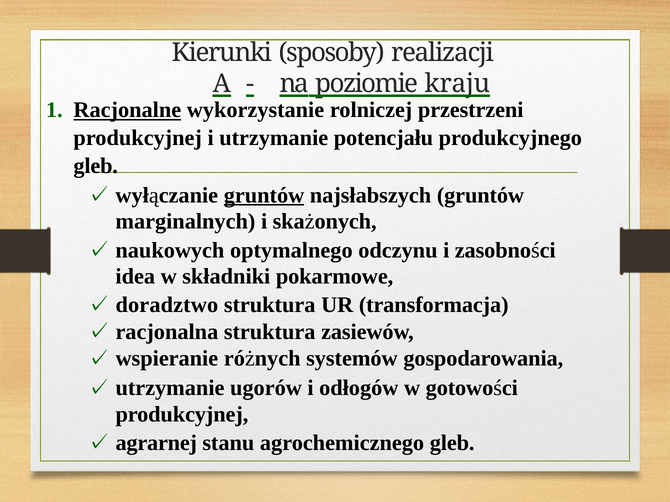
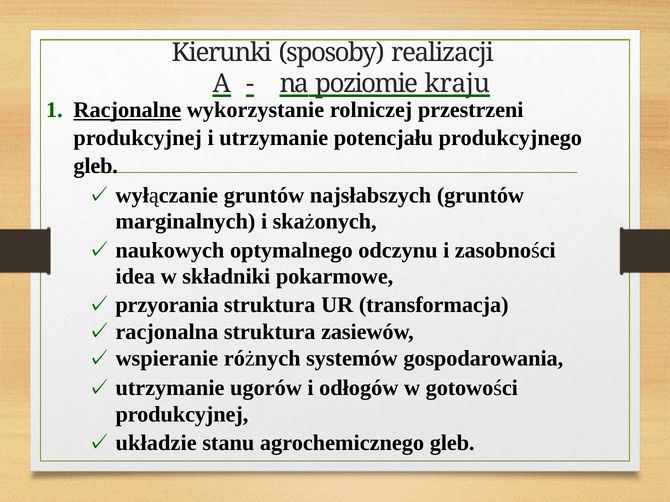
gruntów underline: present -> none (264, 195)
doradztwo: doradztwo -> przyorania (167, 305)
agrarnej: agrarnej -> układzie (156, 443)
